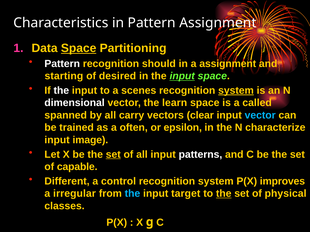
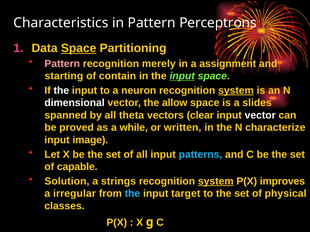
Pattern Assignment: Assignment -> Perceptrons (218, 23)
Pattern colour: white -> pink (62, 64)
should: should -> merely (159, 64)
desired: desired -> contain (118, 76)
scenes: scenes -> neuron (139, 91)
learn: learn -> allow (175, 103)
called: called -> slides (257, 103)
carry: carry -> theta (132, 115)
vector colour: light blue -> white (260, 115)
trained: trained -> proved (77, 128)
often: often -> while (134, 128)
epsilon: epsilon -> written (183, 128)
set underline: present -> none (113, 155)
patterns colour: white -> light blue (200, 155)
Different: Different -> Solution (67, 182)
control: control -> strings (118, 182)
system underline: none -> present (216, 182)
the underline: present -> none (224, 194)
